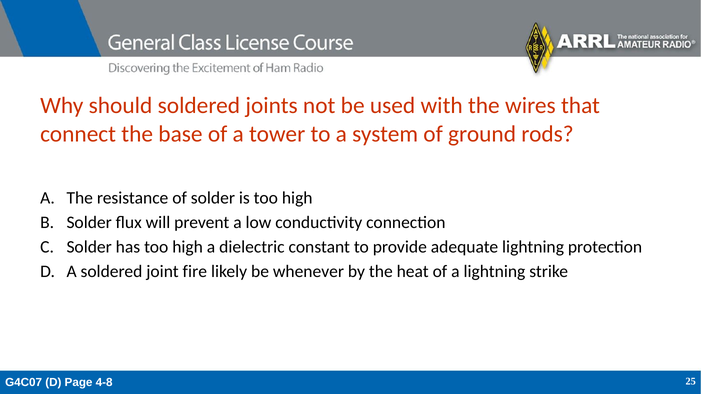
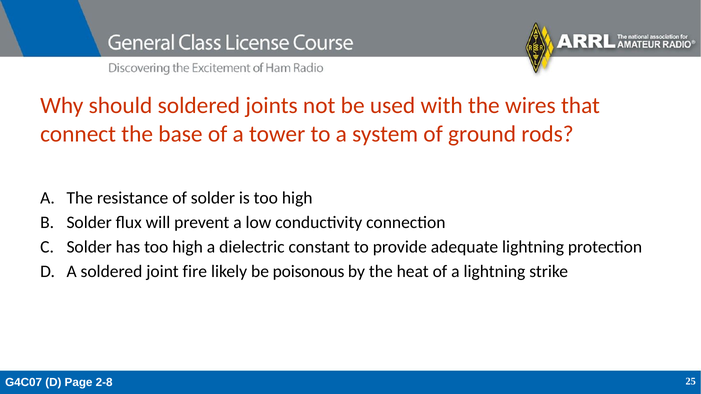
whenever: whenever -> poisonous (309, 272)
4-8: 4-8 -> 2-8 (104, 383)
